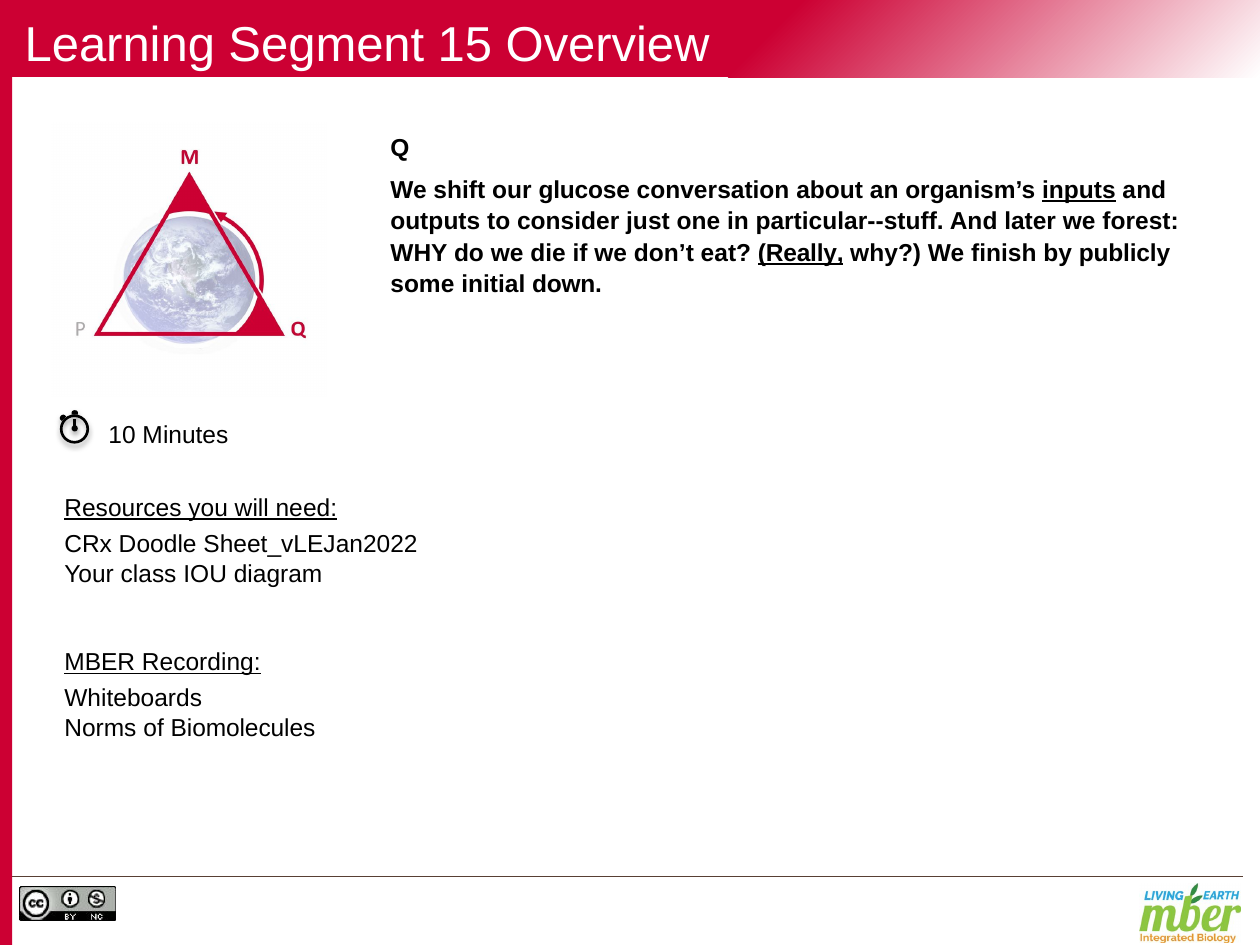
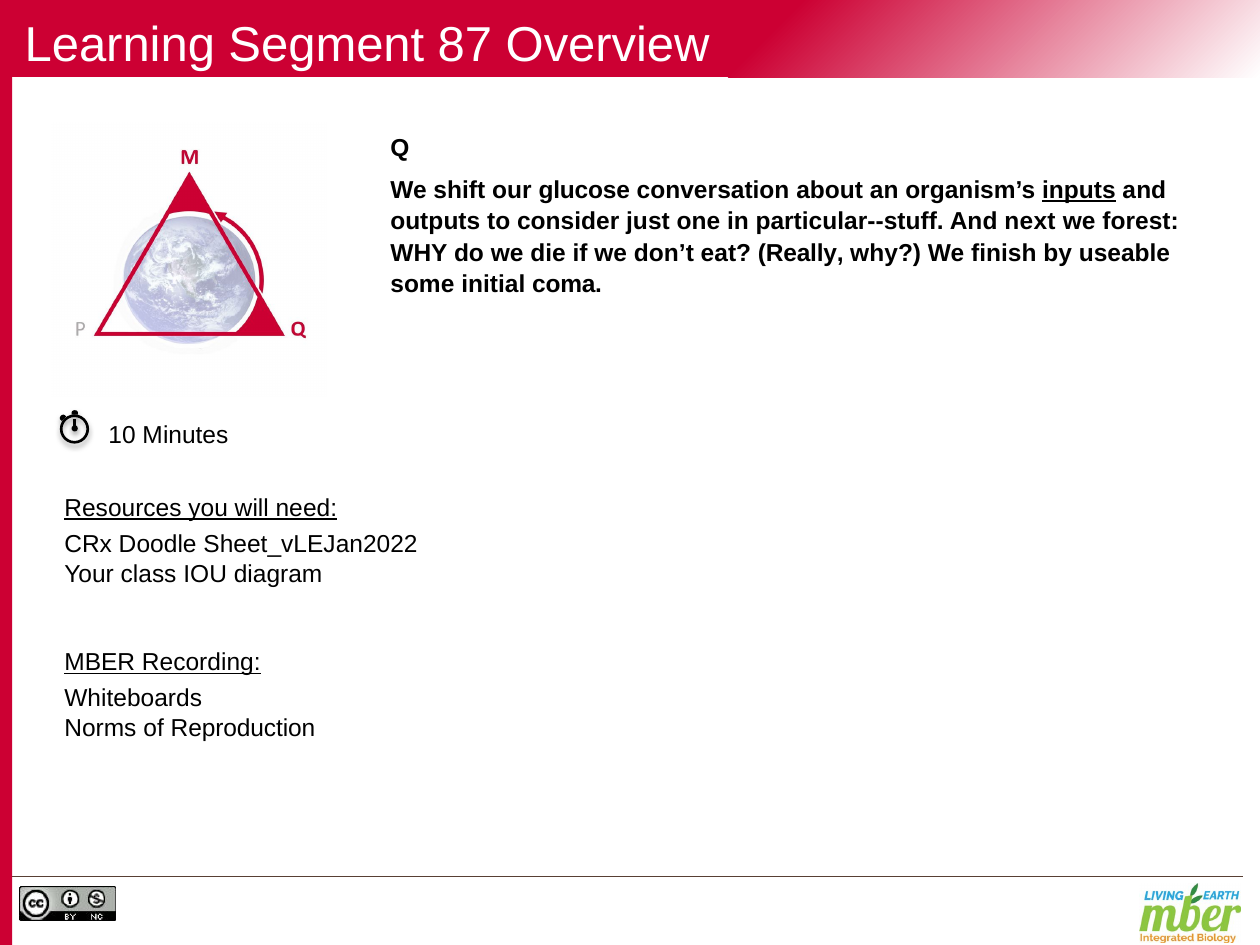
15: 15 -> 87 (465, 45)
later: later -> next (1030, 222)
Really underline: present -> none (801, 253)
publicly: publicly -> useable (1124, 253)
down: down -> coma (567, 285)
Biomolecules: Biomolecules -> Reproduction (243, 728)
